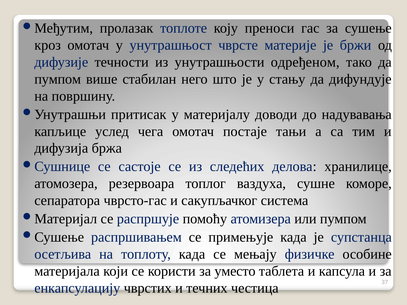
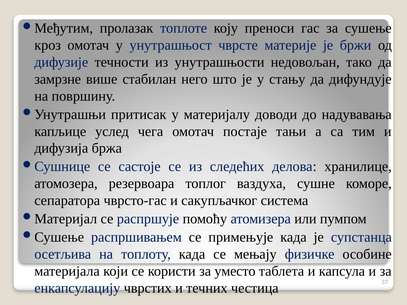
одређеном: одређеном -> недовољан (305, 62)
пумпом: пумпом -> замрзне (58, 79)
